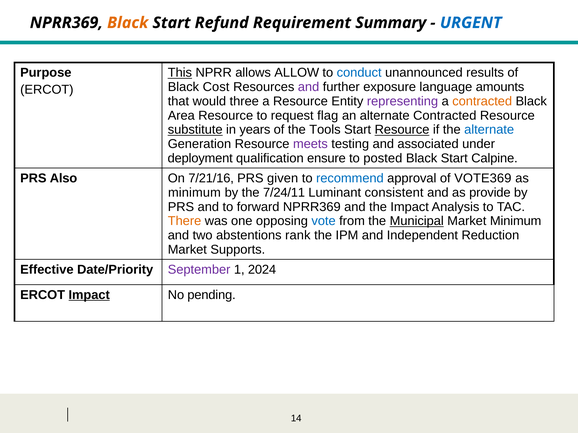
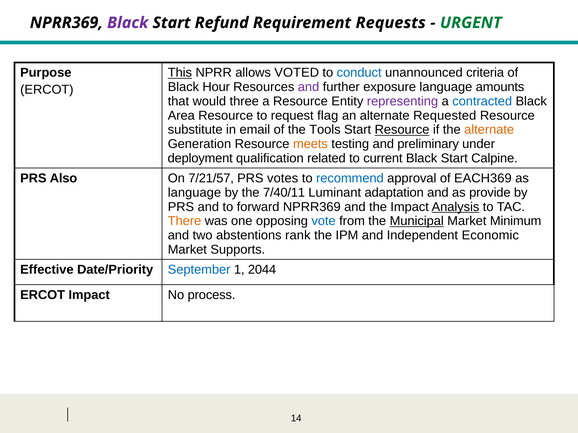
Black colour: orange -> purple (128, 23)
Summary: Summary -> Requests (391, 23)
URGENT colour: blue -> green (471, 23)
ALLOW: ALLOW -> VOTED (297, 73)
results: results -> criteria (485, 73)
Cost: Cost -> Hour (216, 87)
contracted colour: orange -> blue (482, 101)
alternate Contracted: Contracted -> Requested (445, 116)
substitute underline: present -> none (195, 130)
years: years -> email (255, 130)
alternate colour: blue -> orange (489, 130)
meets colour: purple -> orange (310, 144)
associated: associated -> preliminary (428, 144)
ensure: ensure -> related (326, 158)
posted: posted -> current (383, 158)
7/21/16: 7/21/16 -> 7/21/57 (211, 179)
given: given -> votes (283, 179)
VOTE369: VOTE369 -> EACH369 (483, 179)
minimum: minimum -> language (194, 193)
7/24/11: 7/24/11 -> 7/40/11 (284, 193)
consistent: consistent -> adaptation (394, 193)
Analysis underline: none -> present (456, 207)
Reduction: Reduction -> Economic (490, 236)
September colour: purple -> blue (199, 270)
2024: 2024 -> 2044 (262, 270)
Impact underline: present -> none (89, 295)
pending: pending -> process (212, 295)
